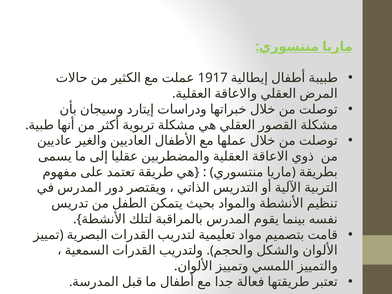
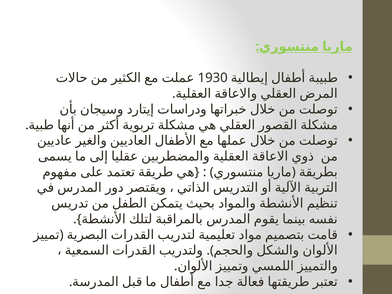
1917: 1917 -> 1930 (213, 78)
